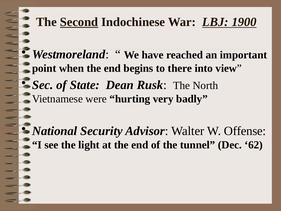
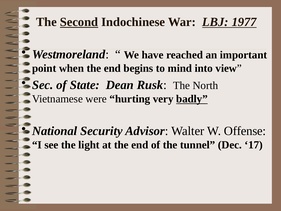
1900: 1900 -> 1977 (244, 22)
there: there -> mind (180, 68)
badly underline: none -> present (192, 99)
62: 62 -> 17 (254, 145)
